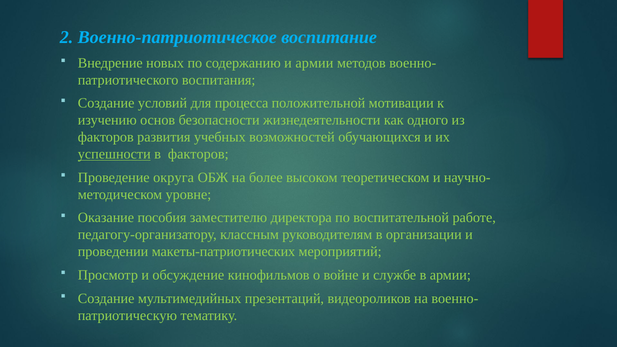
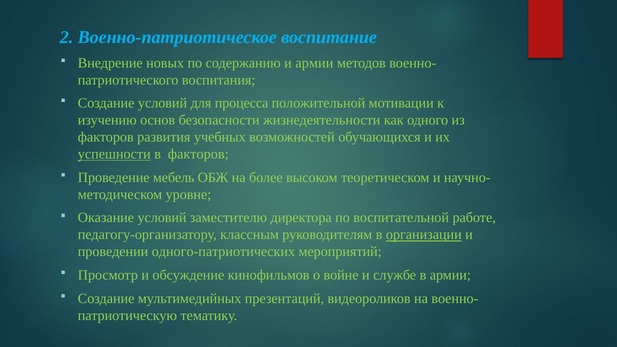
округа: округа -> мебель (174, 178)
Оказание пособия: пособия -> условий (162, 218)
организации underline: none -> present (424, 235)
макеты-патриотических: макеты-патриотических -> одного-патриотических (223, 252)
